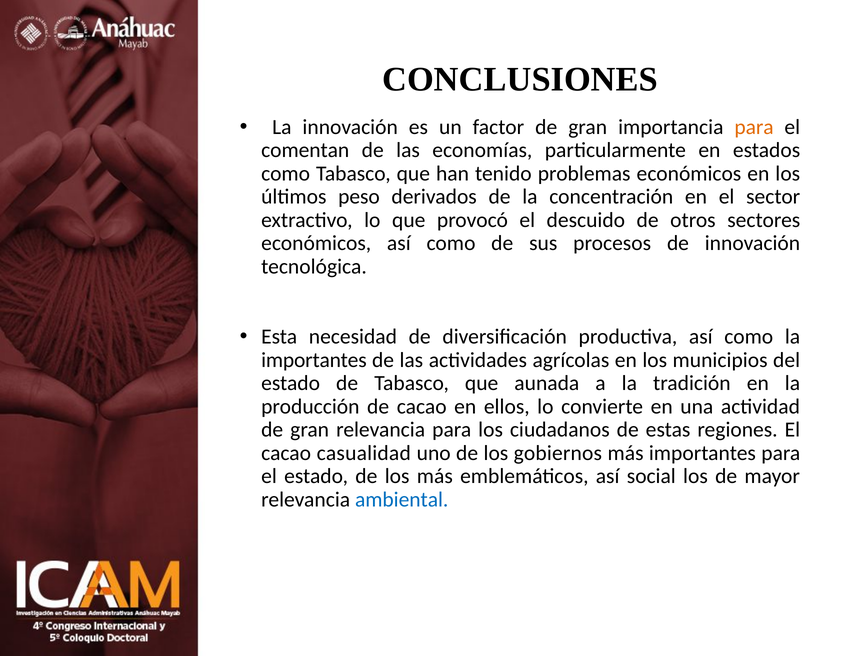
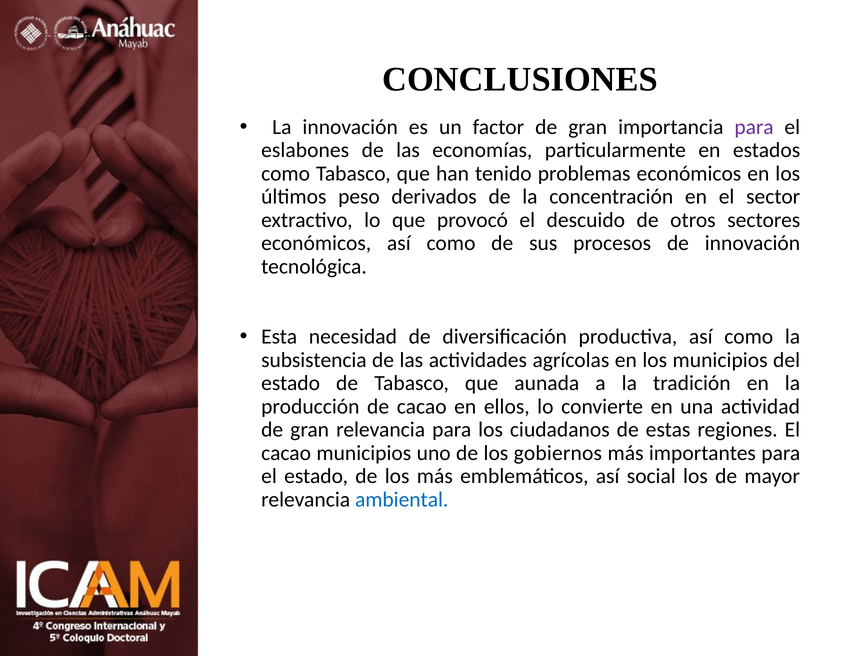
para colour: orange -> purple (754, 127)
comentan: comentan -> eslabones (305, 150)
importantes: importantes -> subsistencia (314, 360)
cacao casualidad: casualidad -> municipios (364, 453)
